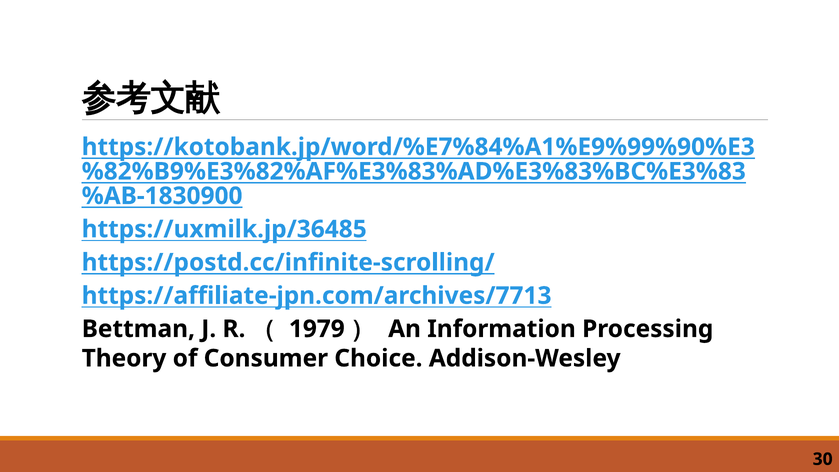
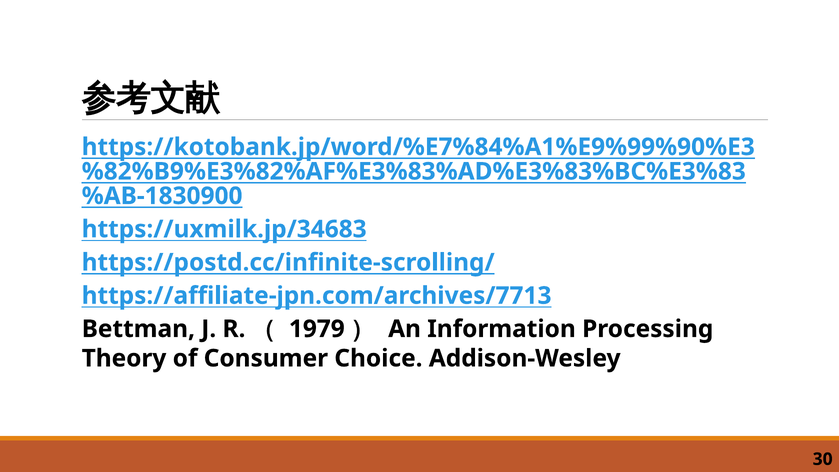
https://uxmilk.jp/36485: https://uxmilk.jp/36485 -> https://uxmilk.jp/34683 (224, 229)
